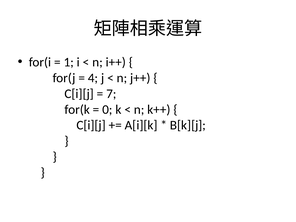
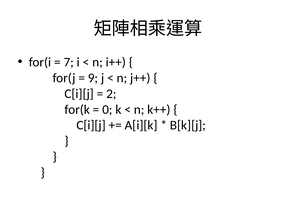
1: 1 -> 7 (69, 62)
4: 4 -> 9 (93, 78)
7: 7 -> 2 (111, 94)
